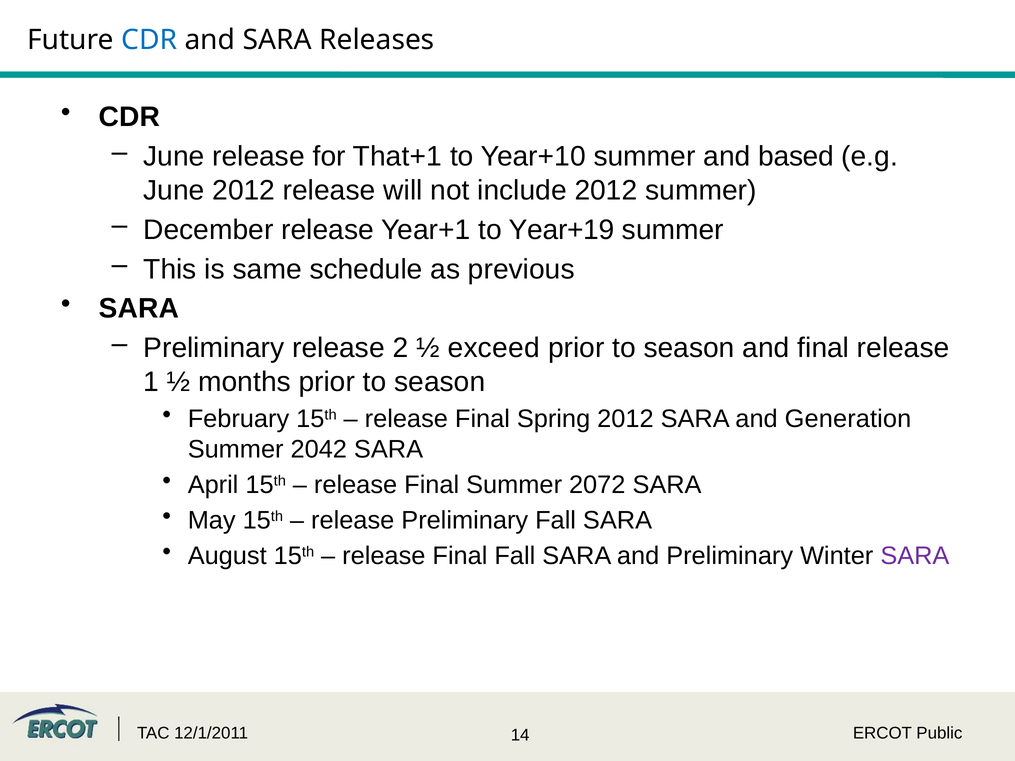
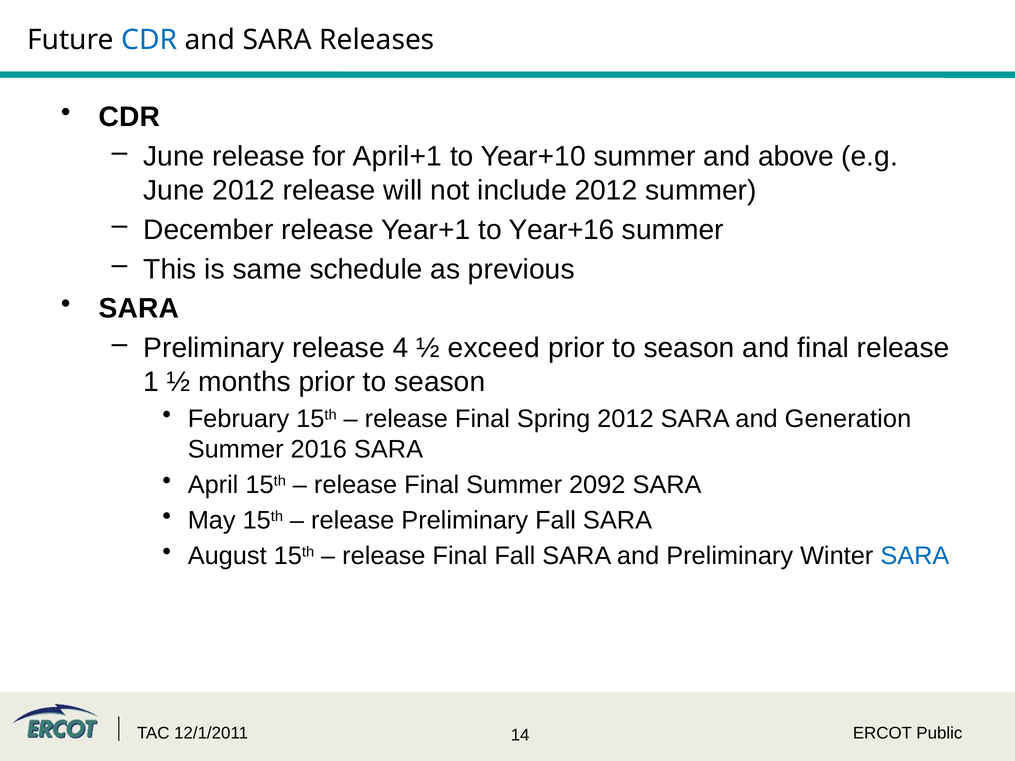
That+1: That+1 -> April+1 (397, 156)
based: based -> above (796, 156)
Year+19: Year+19 -> Year+16 (562, 230)
2: 2 -> 4 (401, 348)
2042: 2042 -> 2016 (319, 450)
2072: 2072 -> 2092 (597, 485)
SARA colour: purple -> blue (915, 556)
